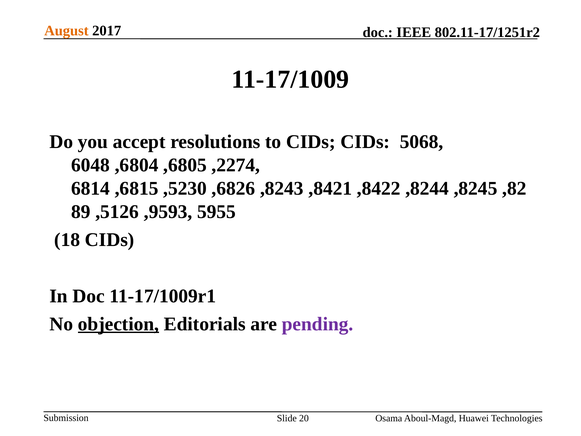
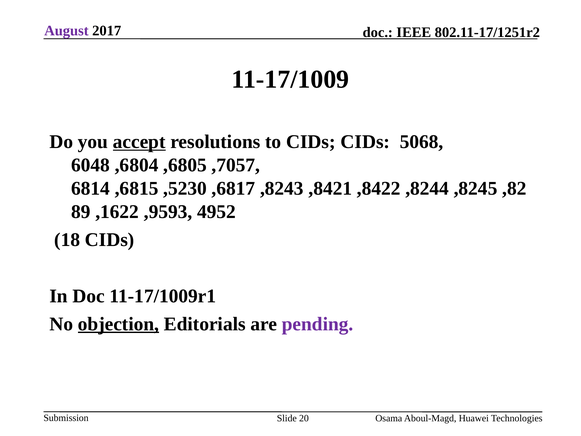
August colour: orange -> purple (66, 31)
accept underline: none -> present (139, 142)
,2274: ,2274 -> ,7057 (236, 165)
,6826: ,6826 -> ,6817 (233, 188)
,5126: ,5126 -> ,1622 (117, 212)
5955: 5955 -> 4952 (216, 212)
